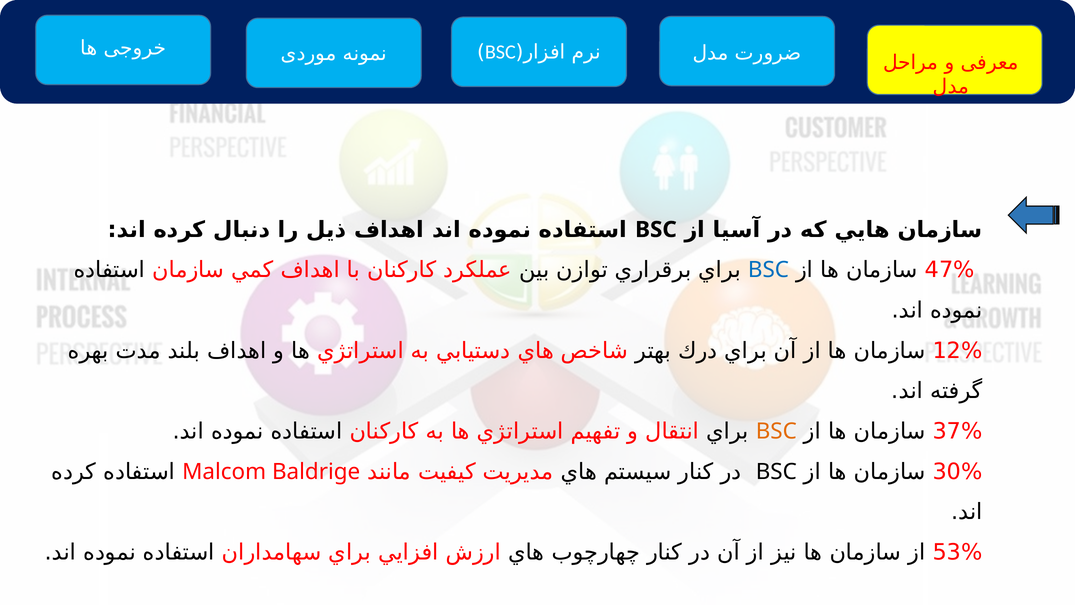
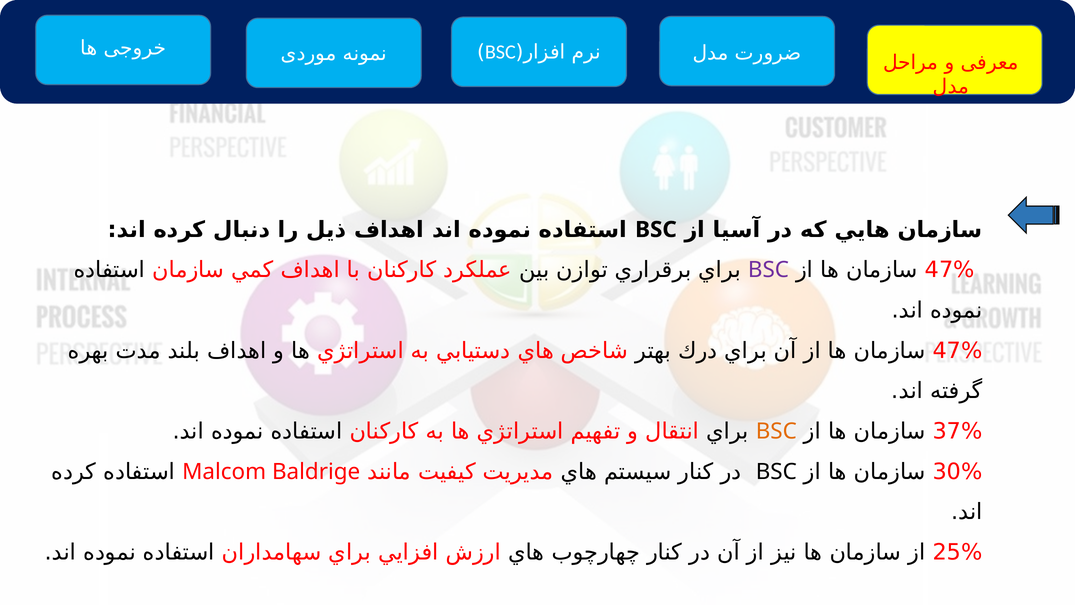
BSC colour: blue -> purple (768, 270)
12%: 12% -> 47% (958, 350)
53%: 53% -> 25% (958, 552)
